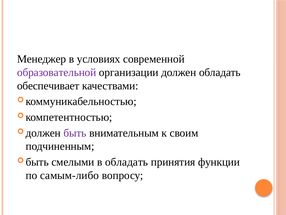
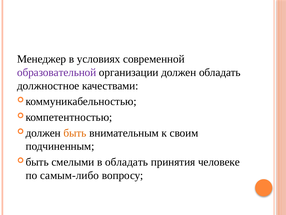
обеспечивает: обеспечивает -> должностное (48, 86)
быть colour: purple -> orange (75, 133)
функции: функции -> человеке (219, 162)
